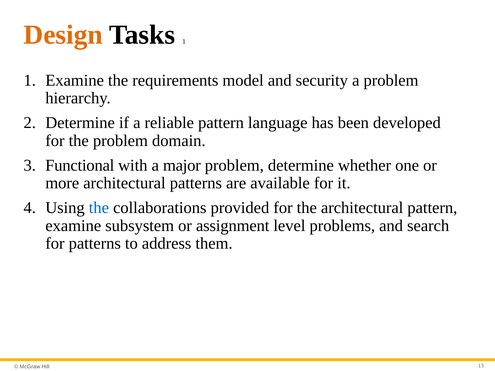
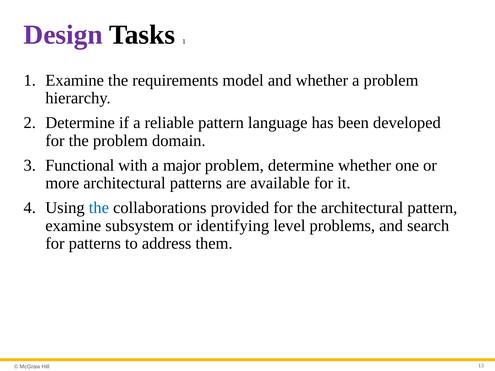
Design colour: orange -> purple (63, 35)
and security: security -> whether (322, 80)
assignment: assignment -> identifying (233, 226)
